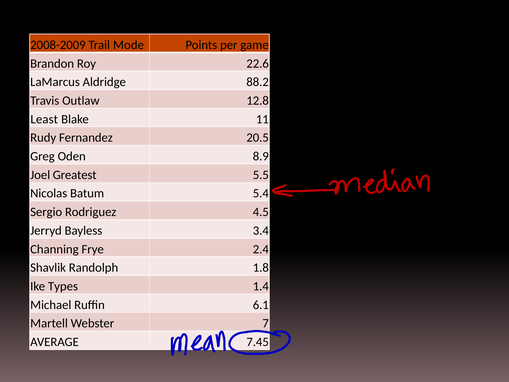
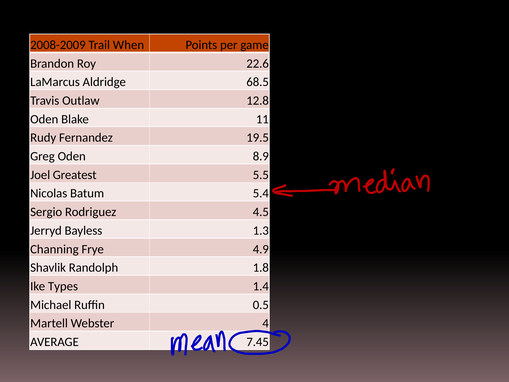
Mode: Mode -> When (129, 45)
88.2: 88.2 -> 68.5 (258, 82)
Least: Least -> Oden (44, 119)
20.5: 20.5 -> 19.5 (258, 138)
3.4: 3.4 -> 1.3 (261, 230)
2.4: 2.4 -> 4.9 (261, 249)
6.1: 6.1 -> 0.5 (261, 305)
7: 7 -> 4 (266, 323)
